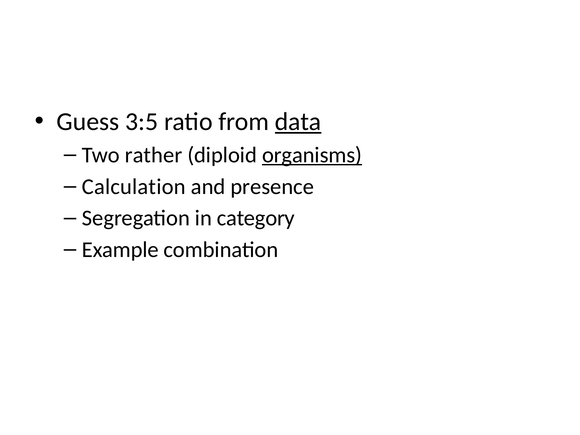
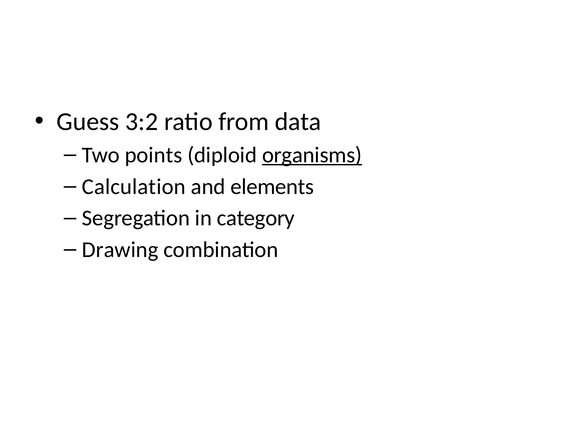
3:5: 3:5 -> 3:2 (142, 122)
data underline: present -> none (298, 122)
rather: rather -> points (153, 155)
presence: presence -> elements (272, 187)
Example: Example -> Drawing (120, 250)
